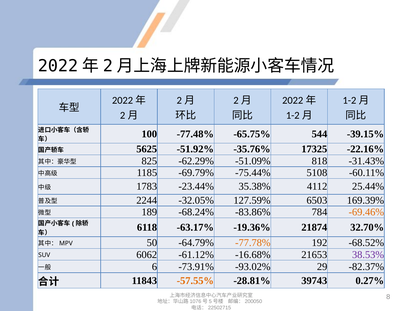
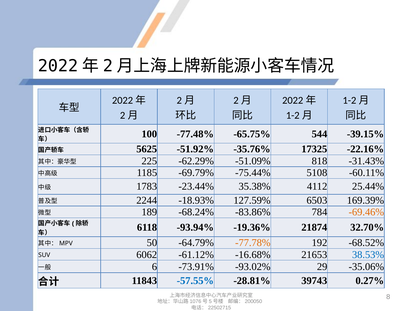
825: 825 -> 225 (149, 161)
-32.05%: -32.05% -> -18.93% (196, 201)
-63.17%: -63.17% -> -93.94% (195, 228)
38.53% colour: purple -> blue (368, 255)
-82.37%: -82.37% -> -35.06% (366, 267)
-57.55% colour: orange -> blue (195, 281)
